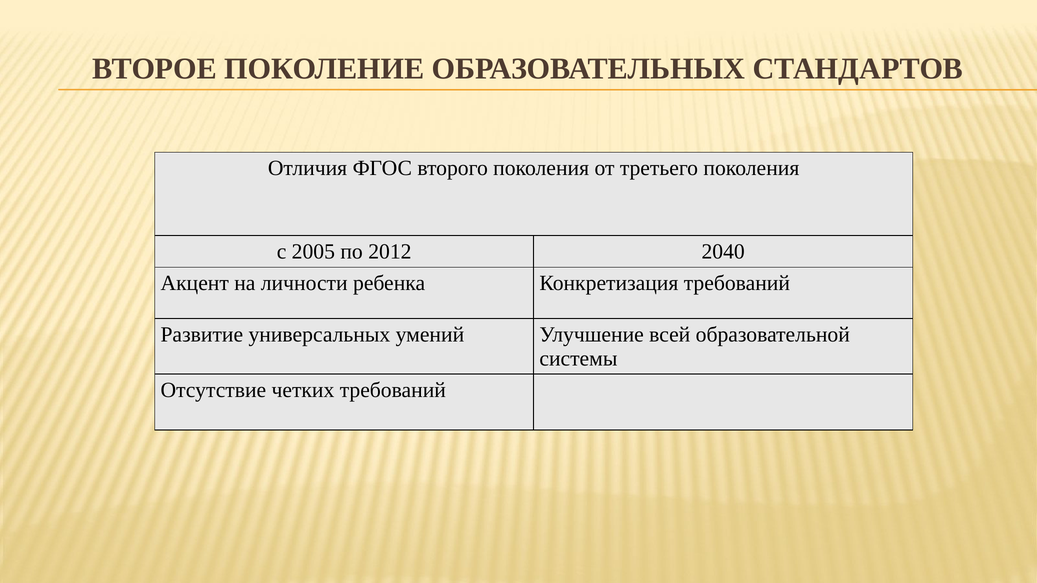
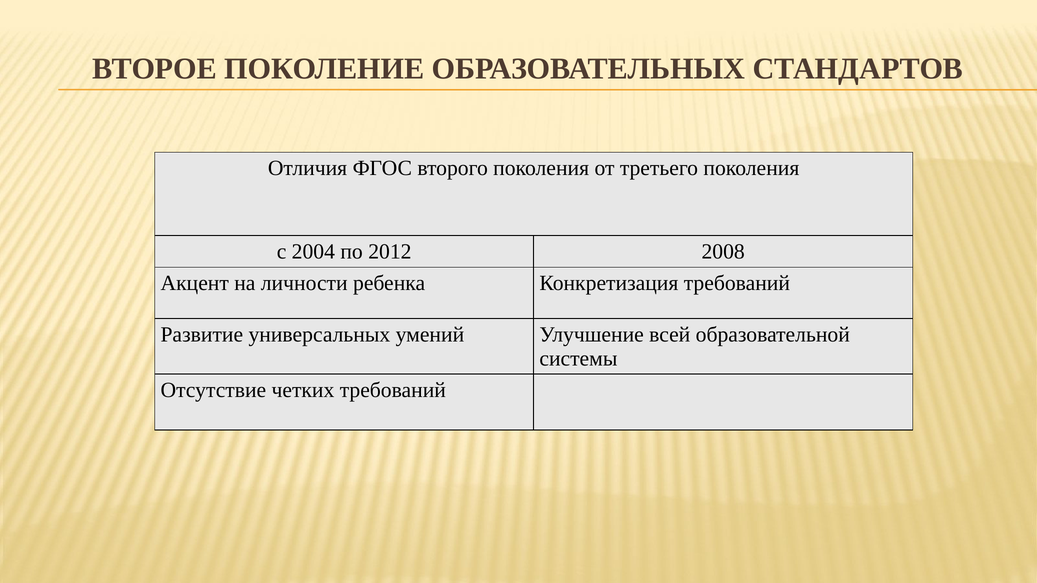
2005: 2005 -> 2004 (313, 252)
2040: 2040 -> 2008 (723, 252)
